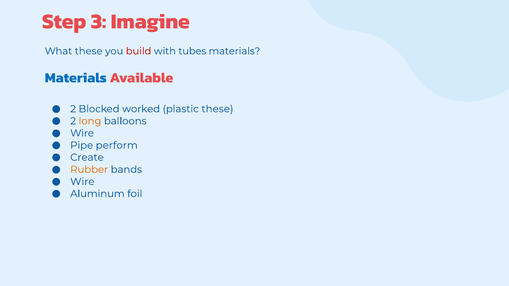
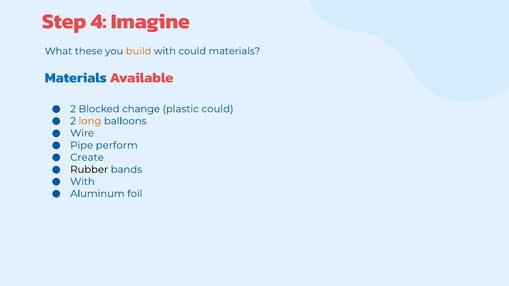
3: 3 -> 4 (99, 21)
build colour: red -> orange (139, 51)
with tubes: tubes -> could (192, 51)
worked: worked -> change (141, 109)
plastic these: these -> could (217, 109)
Rubber colour: orange -> black (89, 170)
Wire: Wire -> With (82, 182)
